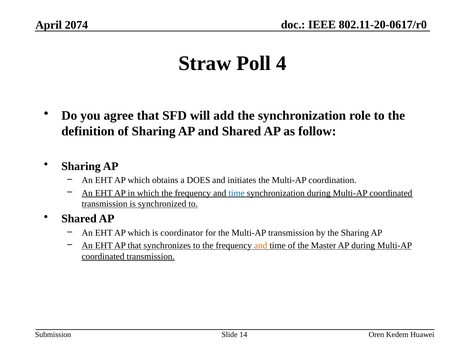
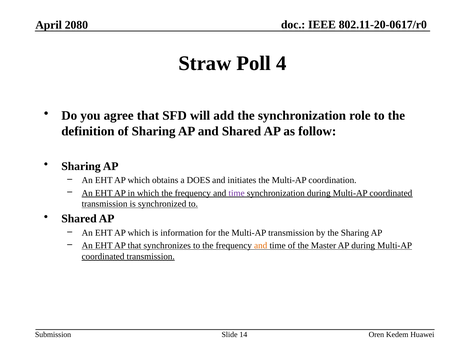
2074: 2074 -> 2080 (76, 25)
time colour: blue -> purple (237, 193)
coordinator: coordinator -> information (182, 233)
